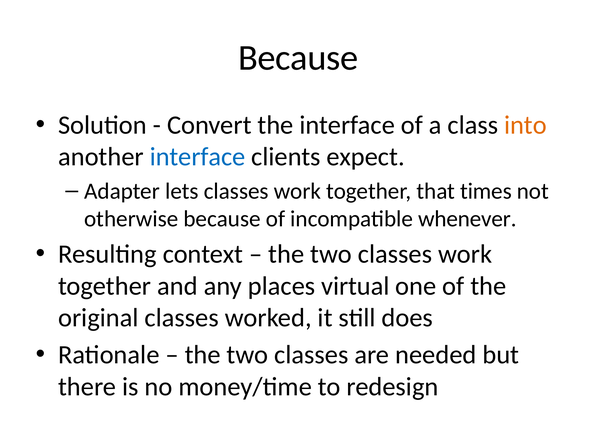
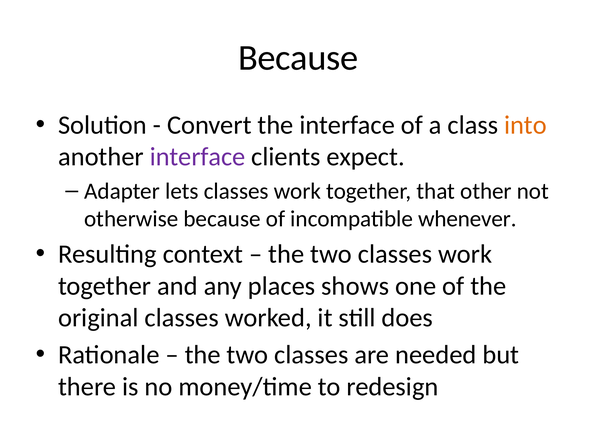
interface colour: blue -> purple (198, 157)
times: times -> other (486, 191)
virtual: virtual -> shows (355, 286)
